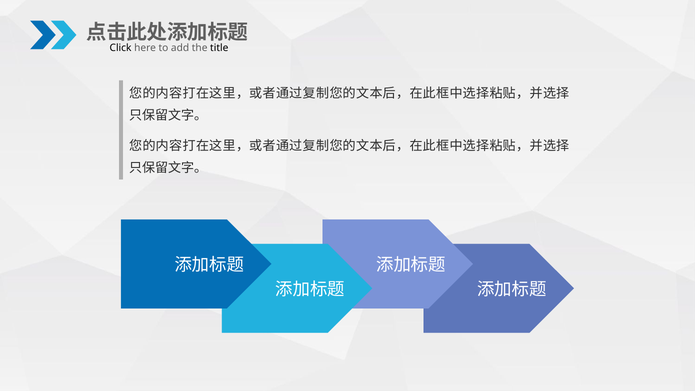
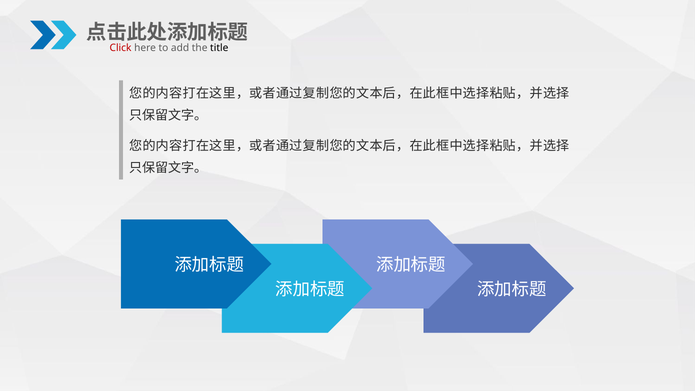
Click colour: black -> red (121, 48)
